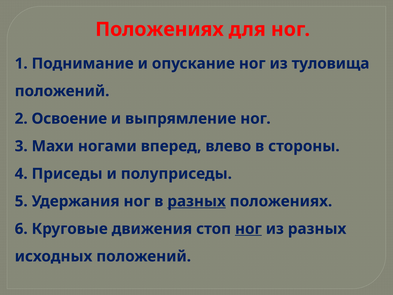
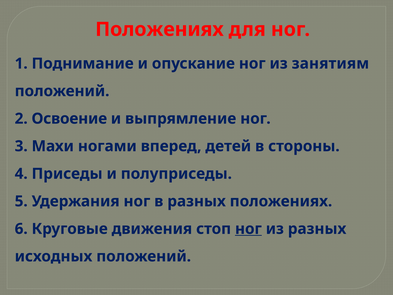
туловища: туловища -> занятиям (330, 63)
влево: влево -> детей (228, 146)
разных underline: present -> none (197, 201)
